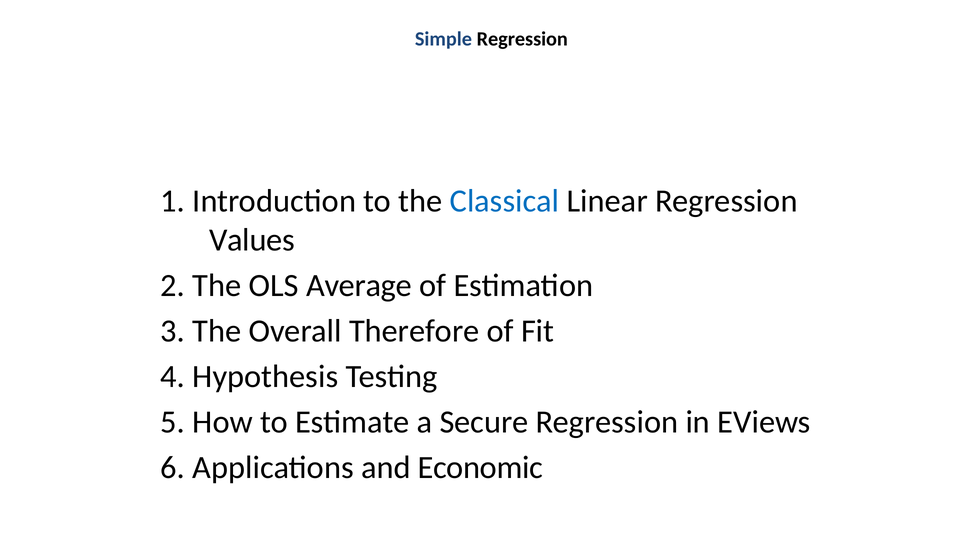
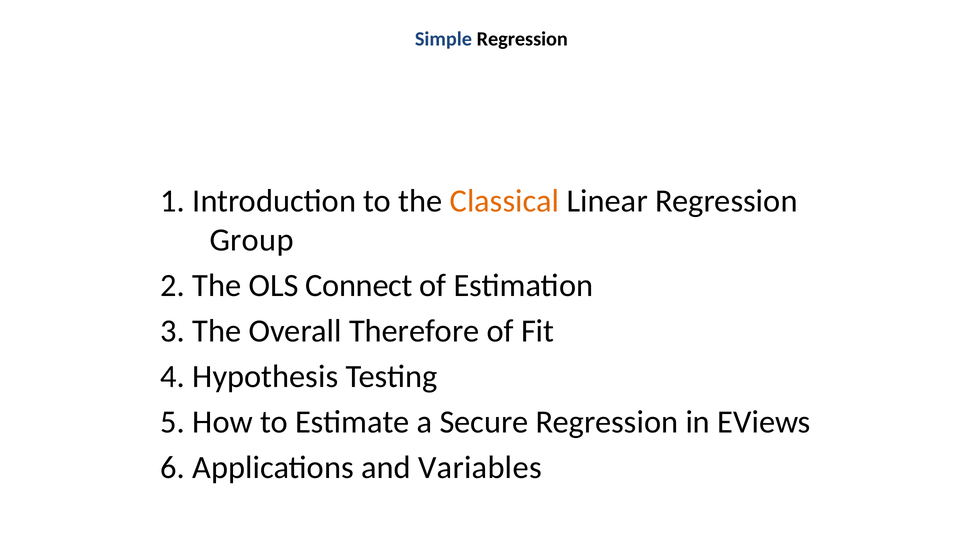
Classical colour: blue -> orange (505, 201)
Values: Values -> Group (252, 240)
Average: Average -> Connect (359, 286)
Economic: Economic -> Variables (480, 468)
